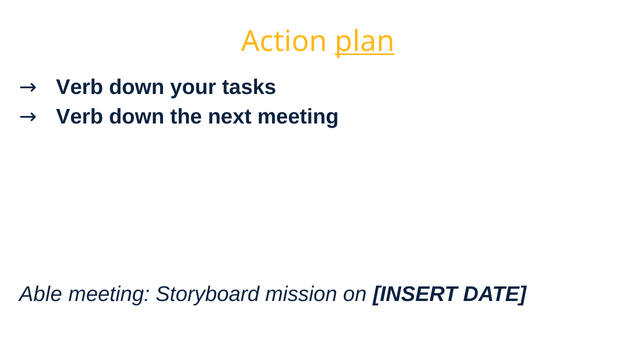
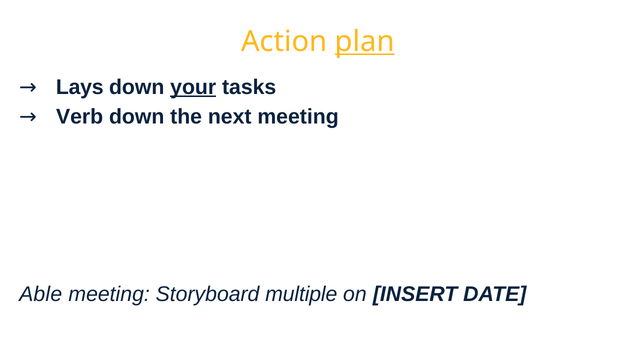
Verb: Verb -> Lays (80, 87)
your underline: none -> present (193, 87)
mission: mission -> multiple (301, 294)
